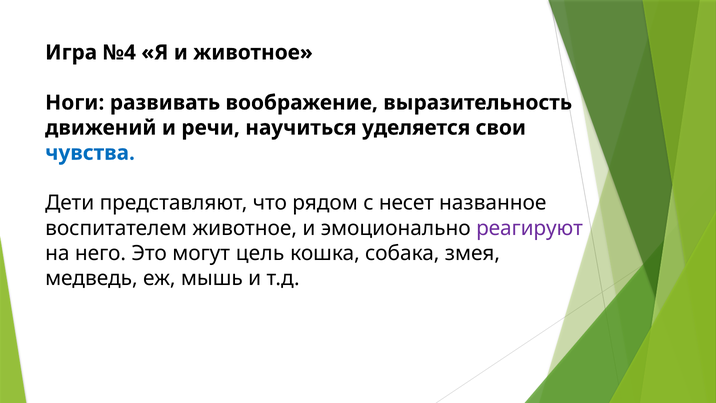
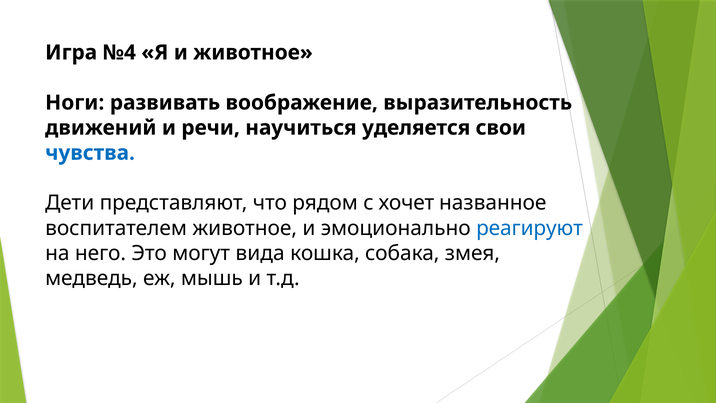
несет: несет -> хочет (406, 203)
реагируют colour: purple -> blue (530, 228)
цель: цель -> вида (260, 253)
